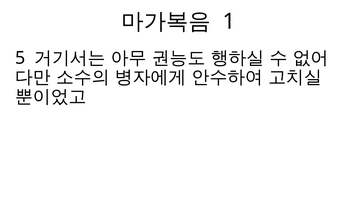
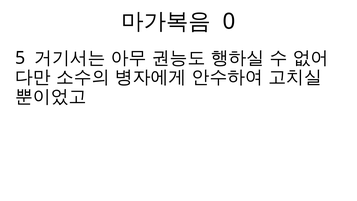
1: 1 -> 0 (229, 21)
